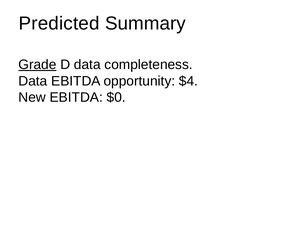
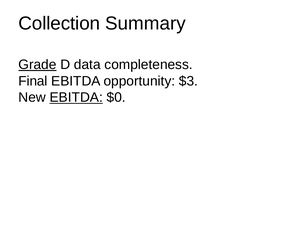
Predicted: Predicted -> Collection (59, 23)
Data: Data -> Final (33, 81)
$4: $4 -> $3 (188, 81)
EBITDA underline: none -> present (76, 97)
